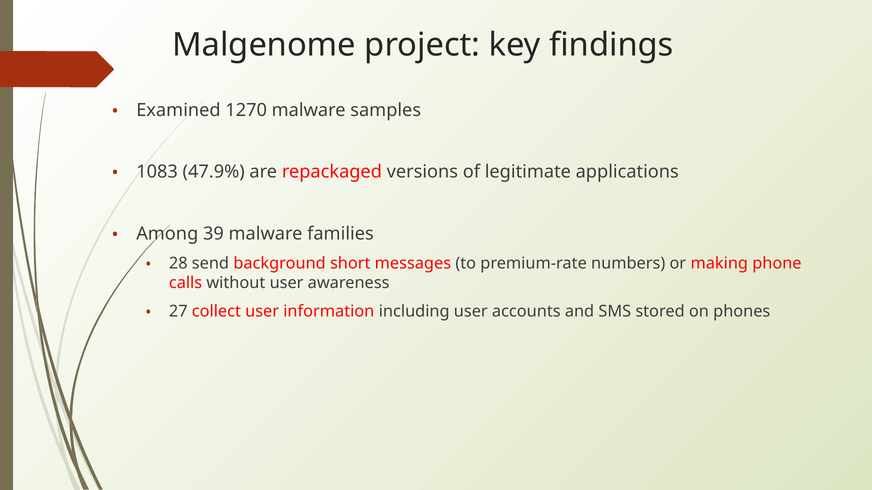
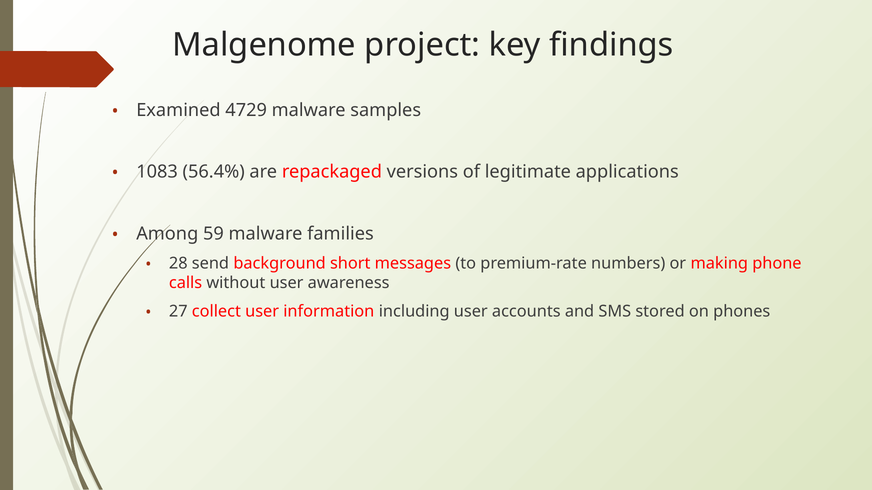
1270: 1270 -> 4729 (246, 110)
47.9%: 47.9% -> 56.4% (214, 172)
39: 39 -> 59 (213, 234)
